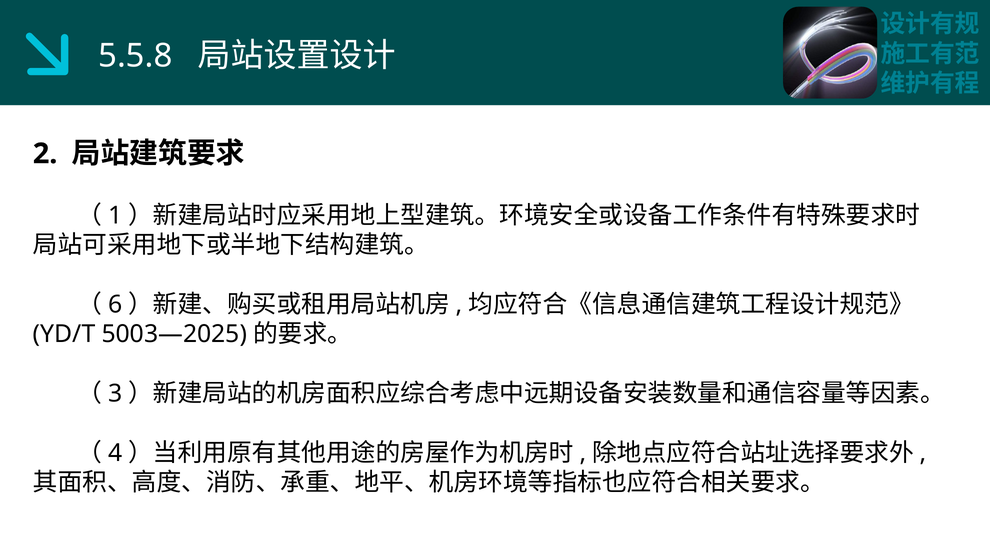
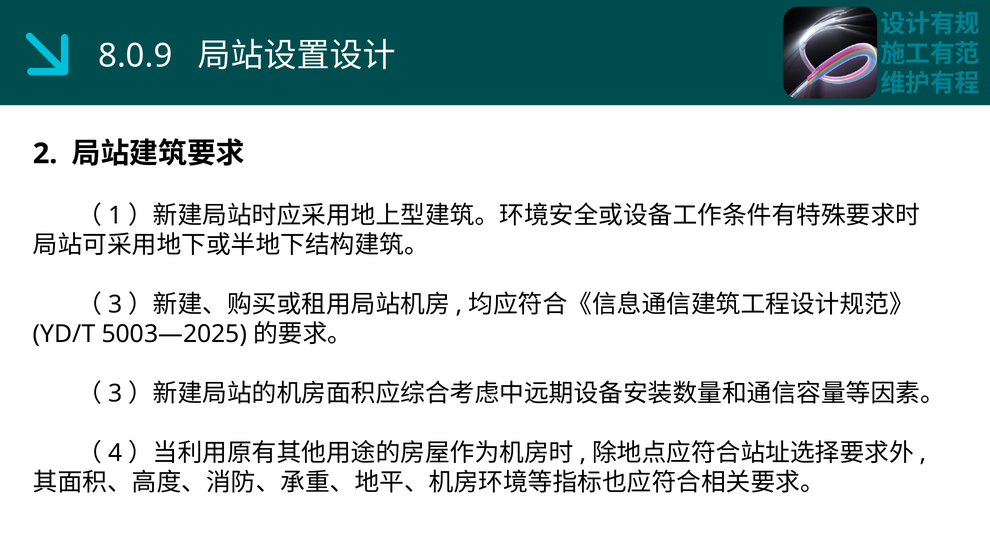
5.5.8: 5.5.8 -> 8.0.9 (135, 56)
6: 6 -> 3 (115, 304)
